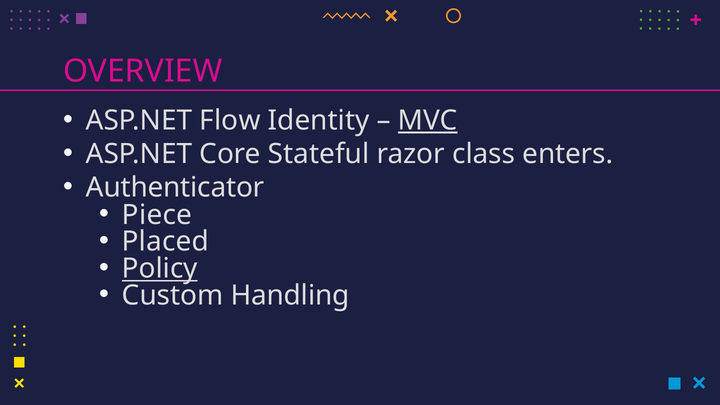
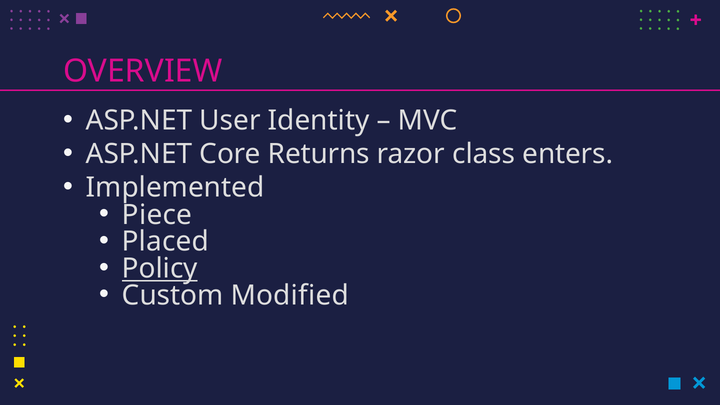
Flow: Flow -> User (230, 120)
MVC underline: present -> none (428, 120)
Stateful: Stateful -> Returns (319, 154)
Authenticator: Authenticator -> Implemented (175, 188)
Handling: Handling -> Modified (290, 296)
